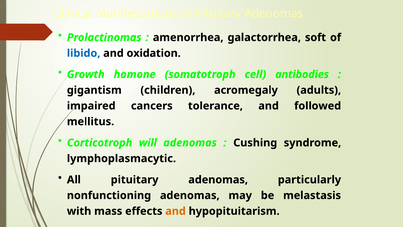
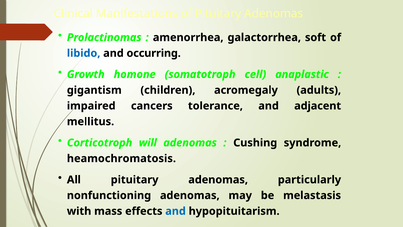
oxidation: oxidation -> occurring (154, 53)
antibodies: antibodies -> anaplastic (302, 74)
followed: followed -> adjacent (318, 106)
lymphoplasmacytic: lymphoplasmacytic -> heamochromatosis (121, 158)
and colour: orange -> blue (176, 211)
